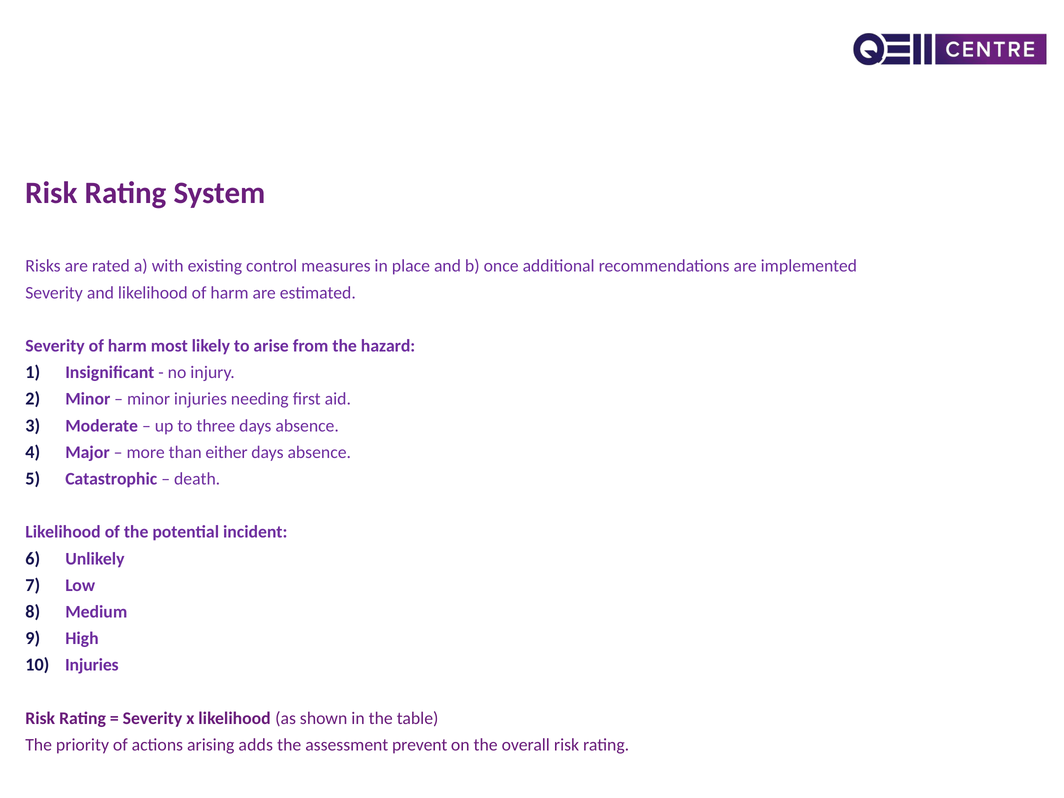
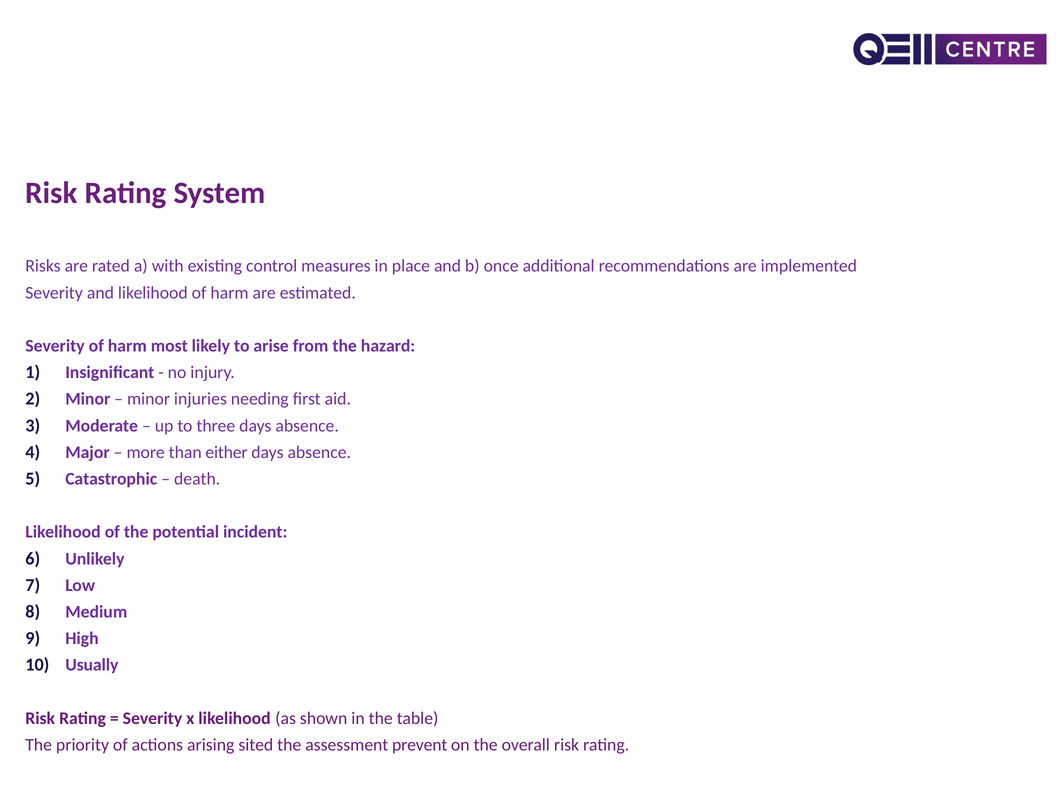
Injuries: Injuries -> Usually (92, 665)
adds: adds -> sited (256, 745)
